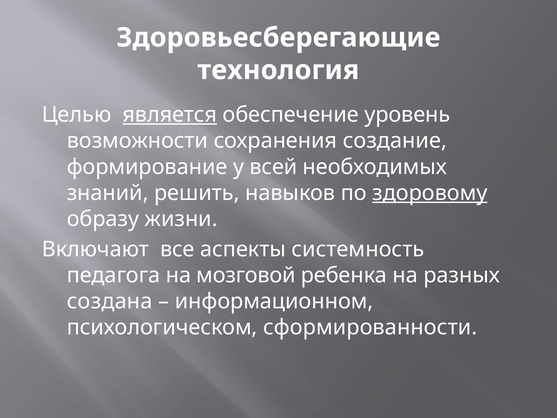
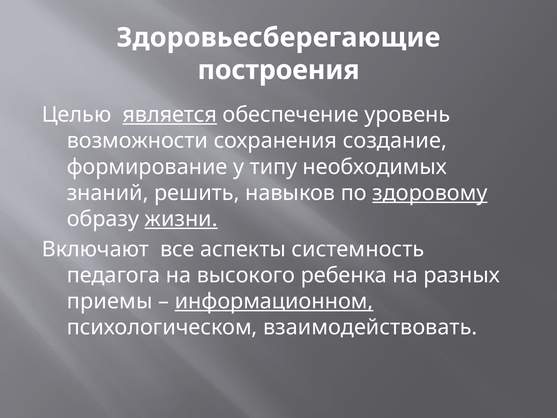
технология: технология -> построения (279, 70)
всей: всей -> типу (273, 167)
жизни underline: none -> present (181, 219)
мозговой: мозговой -> высокого (246, 275)
создана: создана -> приемы (110, 301)
информационном underline: none -> present (274, 301)
сформированности: сформированности -> взаимодействовать (370, 327)
